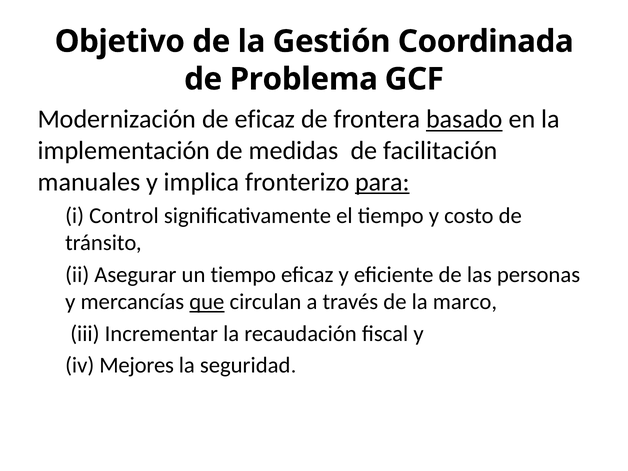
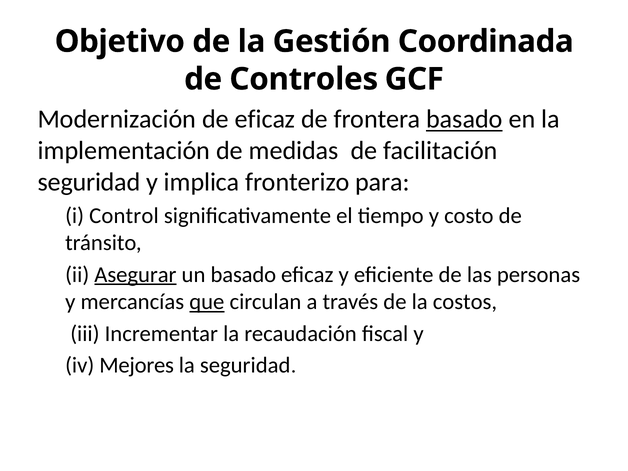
Problema: Problema -> Controles (304, 79)
manuales: manuales -> seguridad (89, 182)
para underline: present -> none (382, 182)
Asegurar underline: none -> present (135, 275)
un tiempo: tiempo -> basado (243, 275)
marco: marco -> costos (465, 302)
